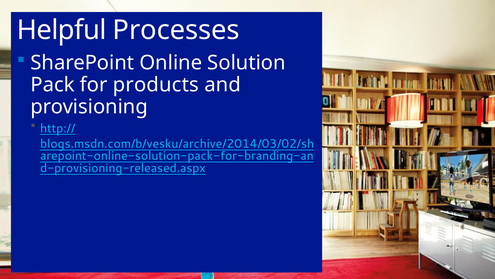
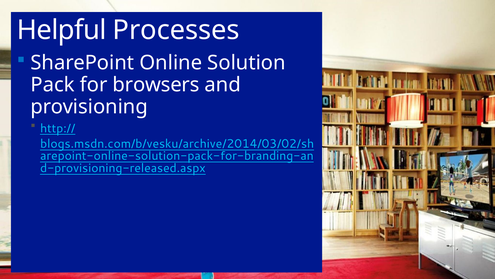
products: products -> browsers (156, 85)
